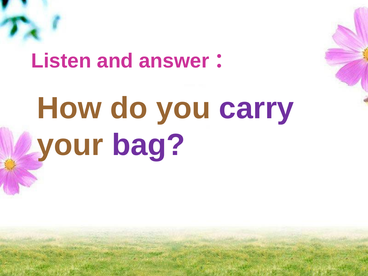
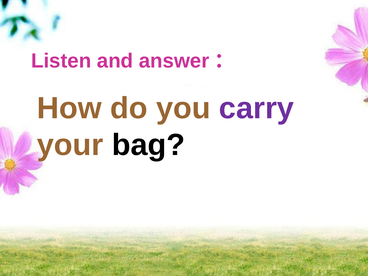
bag colour: purple -> black (148, 145)
